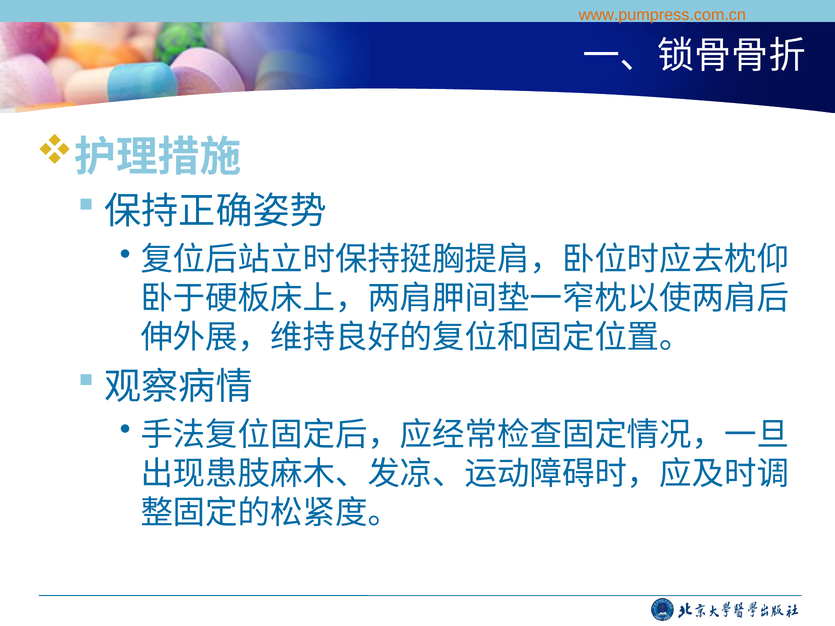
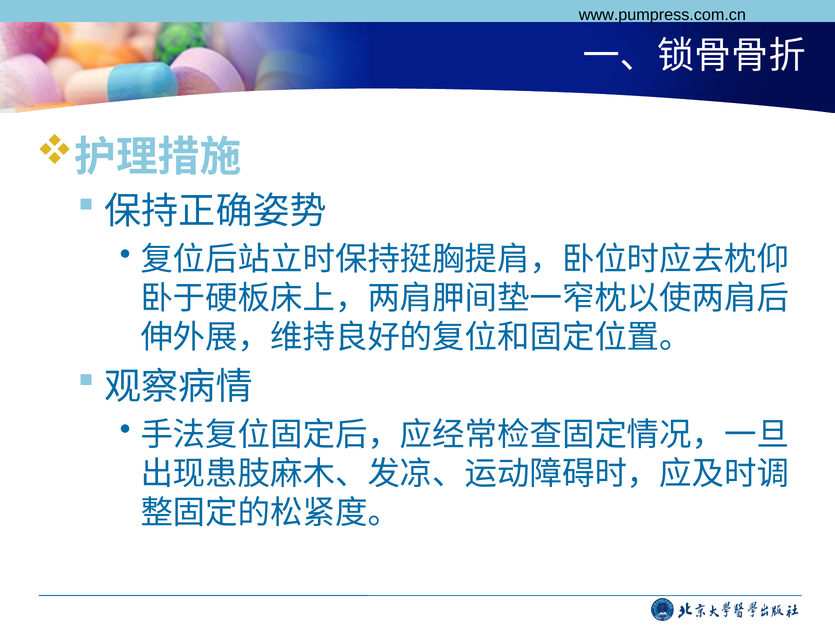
www.pumpress.com.cn colour: orange -> black (662, 15)
